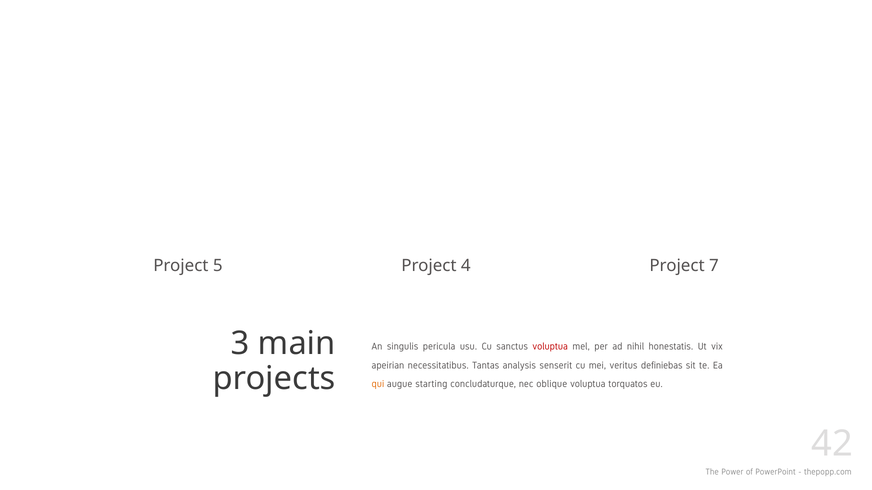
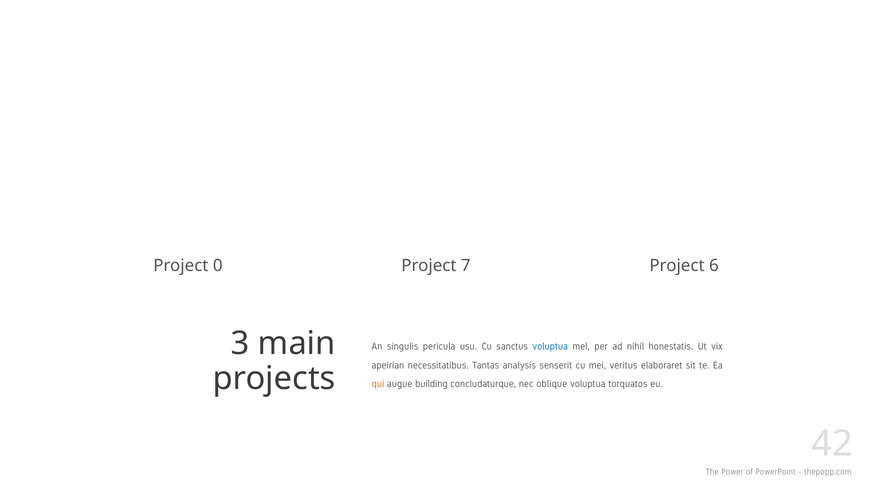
5: 5 -> 0 (218, 266)
4: 4 -> 7 (466, 266)
7: 7 -> 6 (714, 266)
voluptua colour: red -> blue (550, 347)
definiebas: definiebas -> elaboraret (662, 366)
starting: starting -> building (431, 384)
